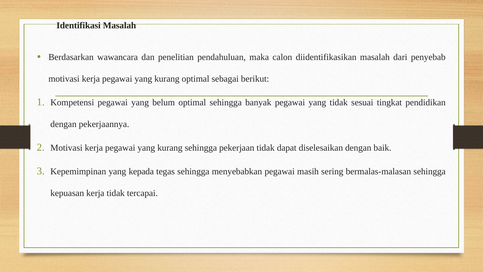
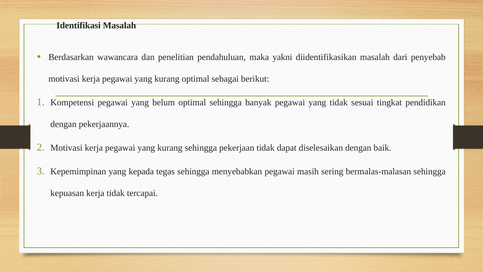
calon: calon -> yakni (282, 57)
